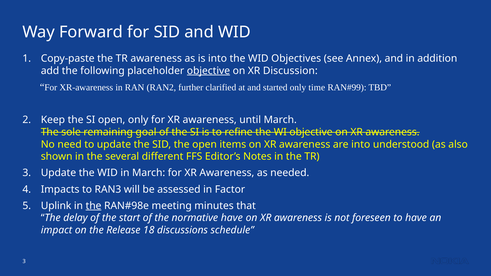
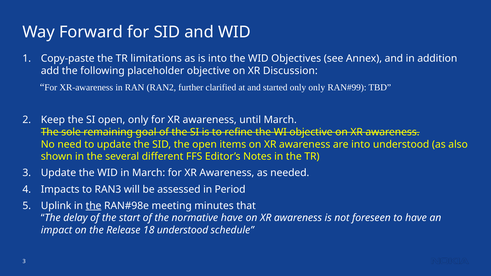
TR awareness: awareness -> limitations (156, 58)
objective underline: present -> none (208, 71)
only time: time -> only (317, 87)
Factor: Factor -> Period (230, 189)
18 discussions: discussions -> understood (183, 230)
